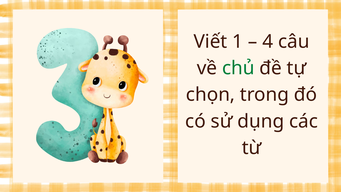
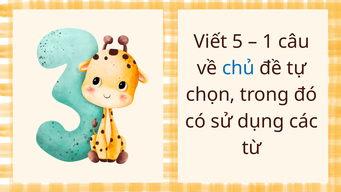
1: 1 -> 5 (238, 42)
4: 4 -> 1 (268, 42)
chủ colour: green -> blue (238, 68)
